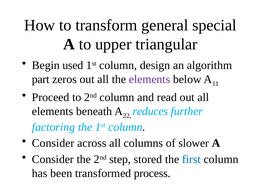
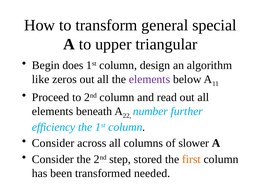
used: used -> does (73, 66)
part: part -> like (41, 80)
reduces: reduces -> number (150, 112)
factoring: factoring -> efficiency (54, 127)
first colour: blue -> orange (191, 160)
process: process -> needed (152, 174)
